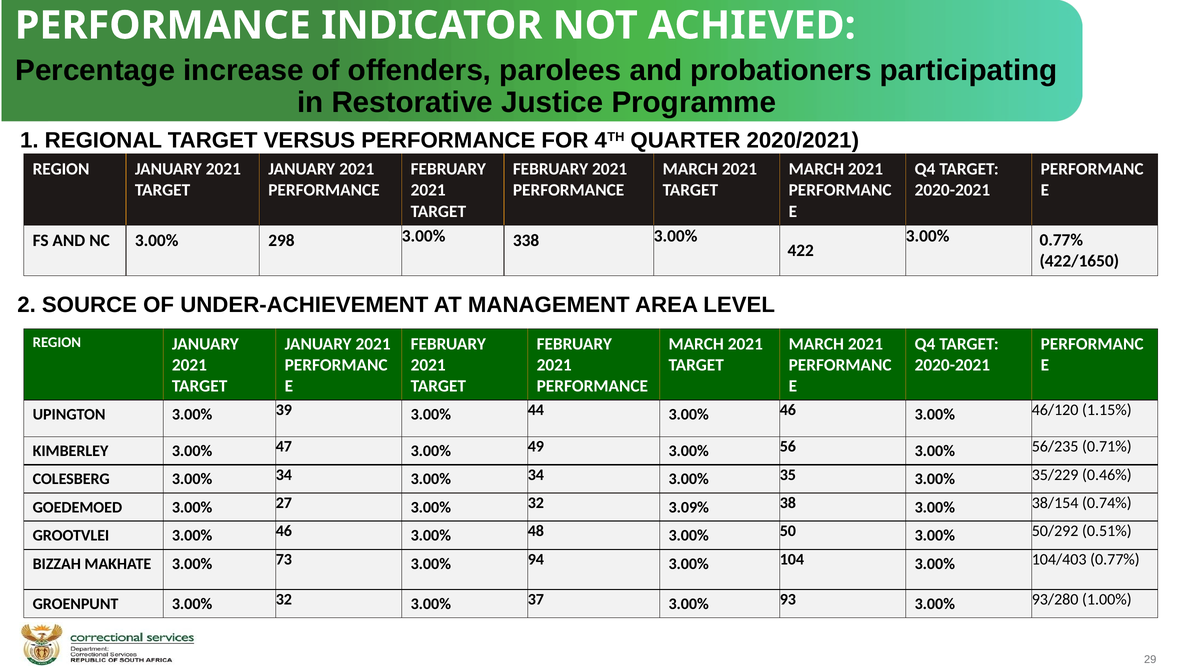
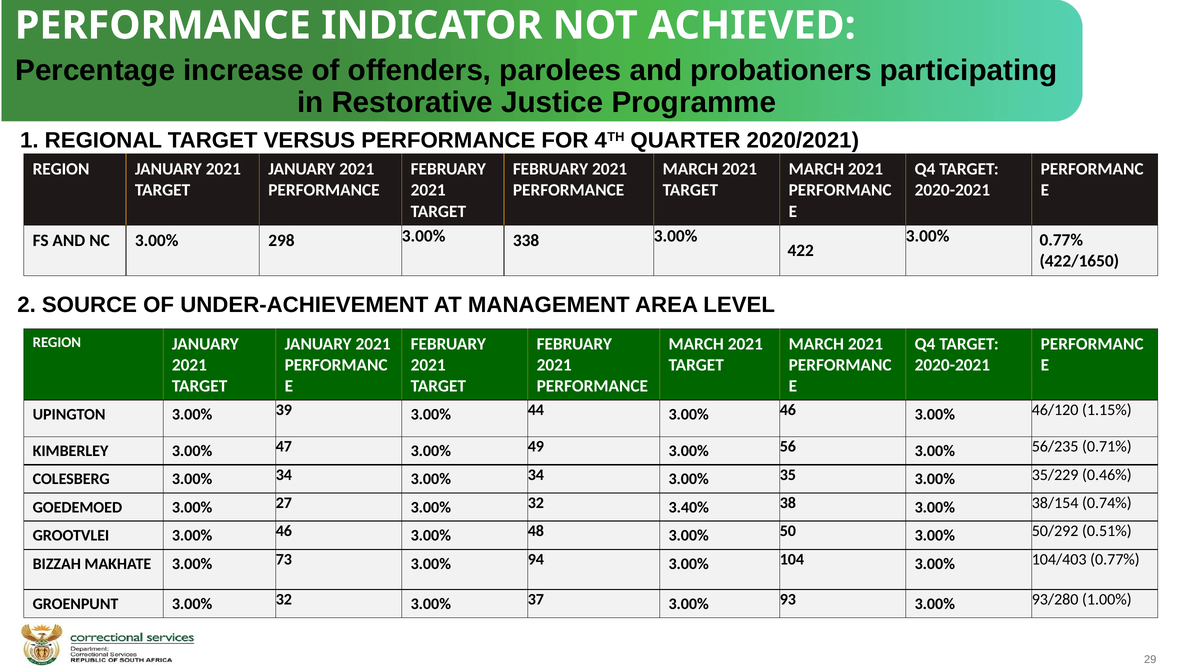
3.09%: 3.09% -> 3.40% (689, 507)
